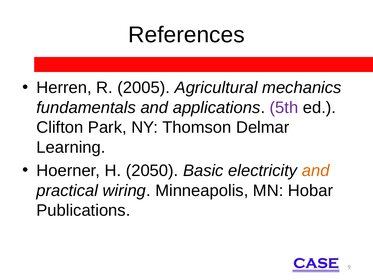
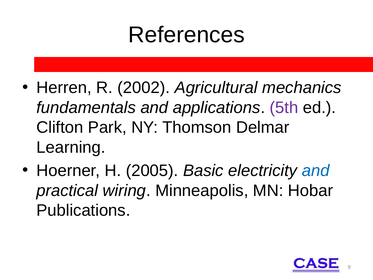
2005: 2005 -> 2002 (144, 88)
2050: 2050 -> 2005 (152, 170)
and colour: orange -> blue (316, 170)
